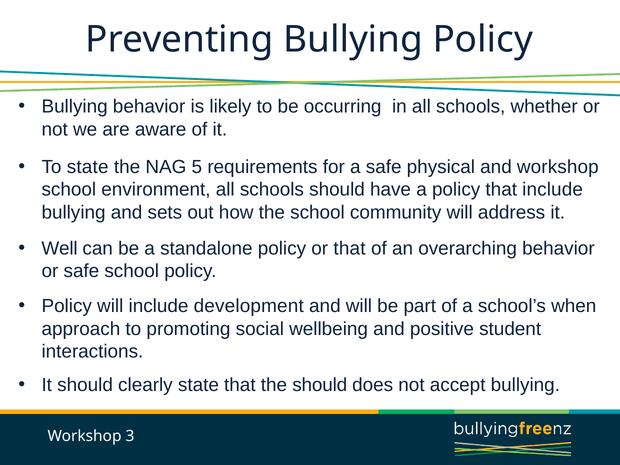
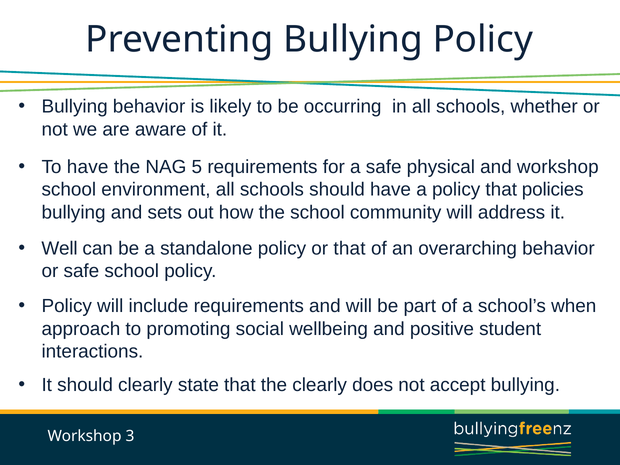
To state: state -> have (88, 167)
that include: include -> policies (553, 190)
include development: development -> requirements (249, 306)
the should: should -> clearly (320, 385)
